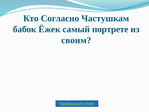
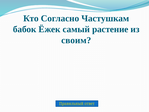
портрете: портрете -> растение (110, 29)
